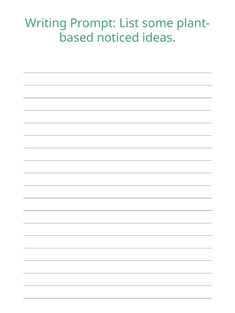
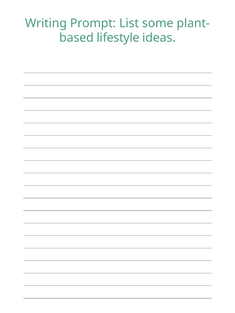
noticed: noticed -> lifestyle (118, 38)
